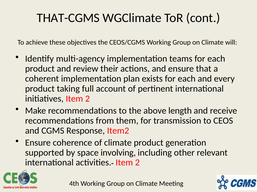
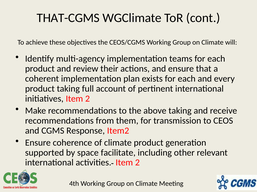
above length: length -> taking (180, 111)
involving: involving -> facilitate (118, 153)
